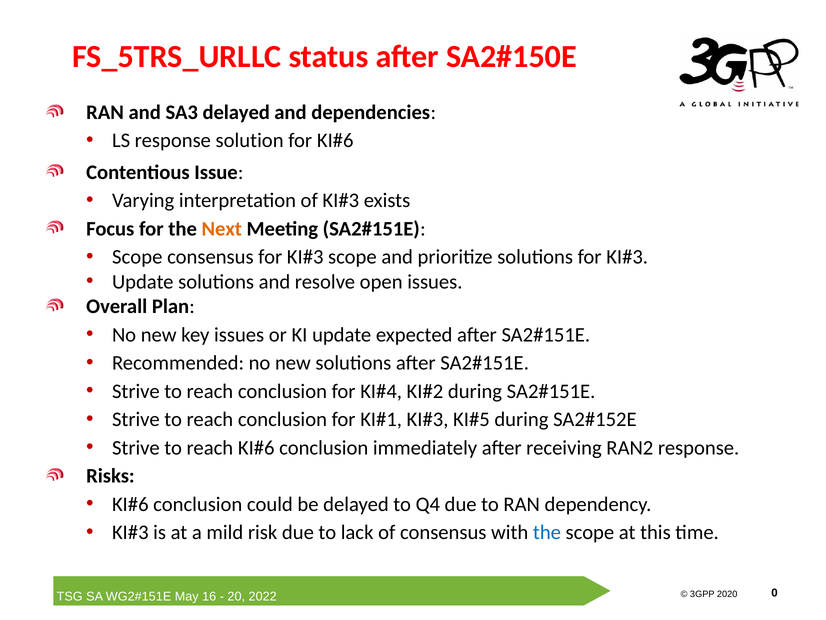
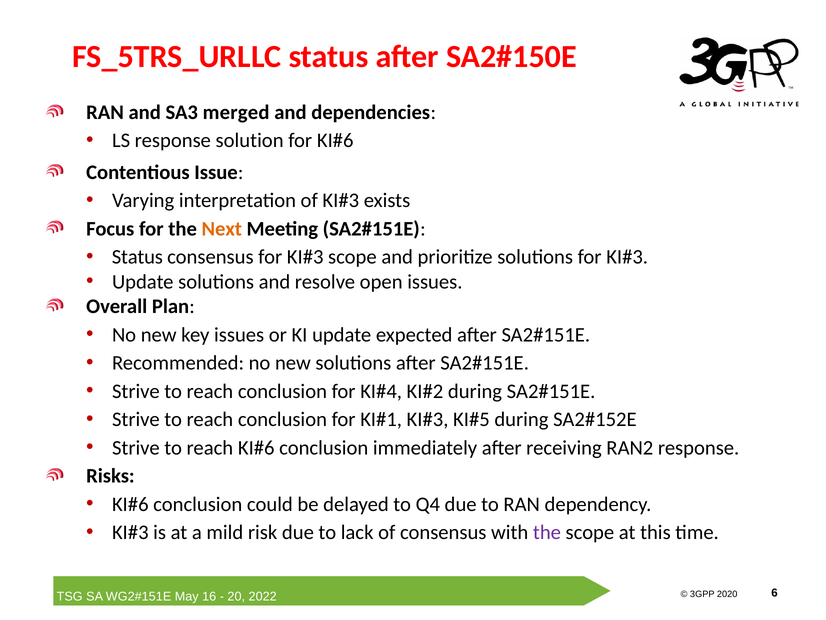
SA3 delayed: delayed -> merged (236, 112)
Scope: Scope -> Status (137, 257)
the colour: blue -> purple (547, 532)
0: 0 -> 6 (774, 592)
